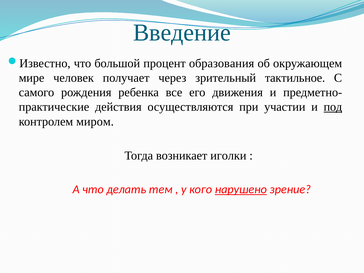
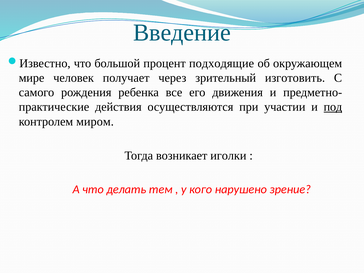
образования: образования -> подходящие (222, 63)
тактильное: тактильное -> изготовить (295, 78)
нарушено underline: present -> none (241, 189)
